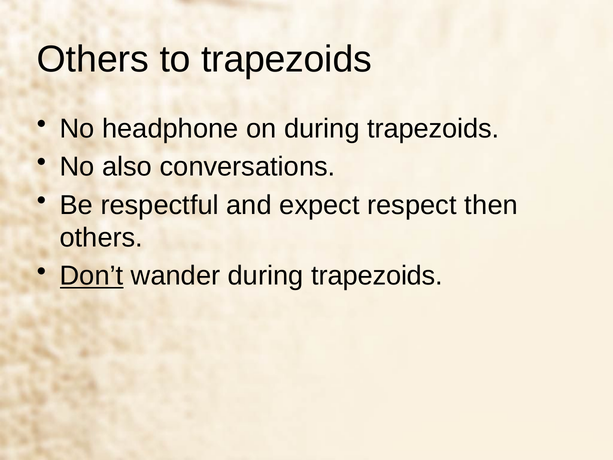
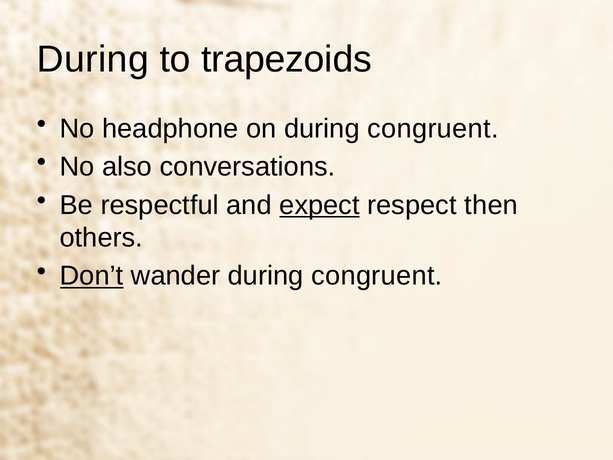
Others: Others -> During (93, 59)
on during trapezoids: trapezoids -> congruent (433, 129)
expect underline: none -> present (320, 205)
wander during trapezoids: trapezoids -> congruent (377, 276)
